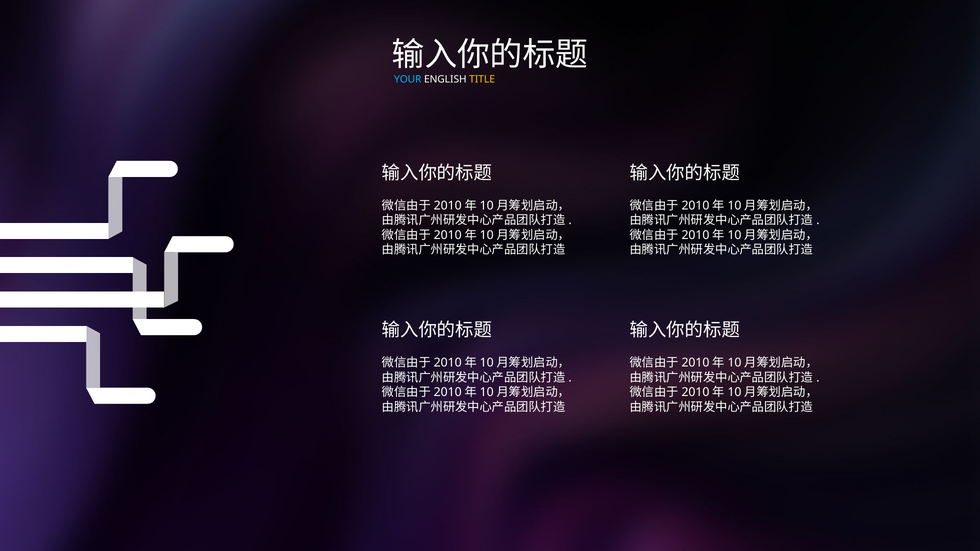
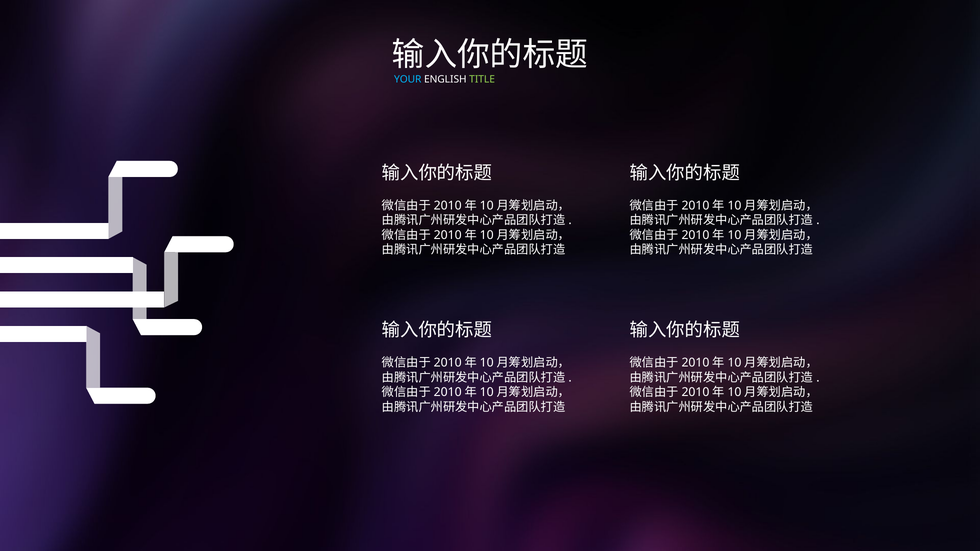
TITLE colour: yellow -> light green (482, 79)
